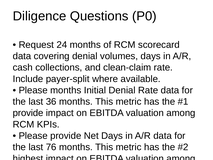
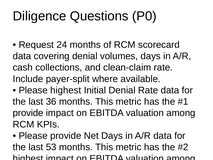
Please months: months -> highest (66, 90)
76: 76 -> 53 (51, 147)
